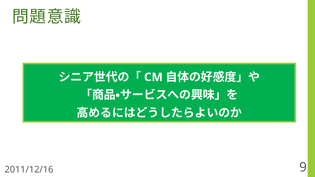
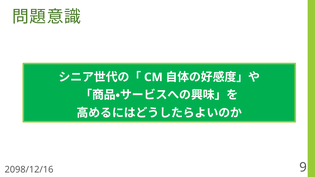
2011/12/16: 2011/12/16 -> 2098/12/16 (29, 170)
